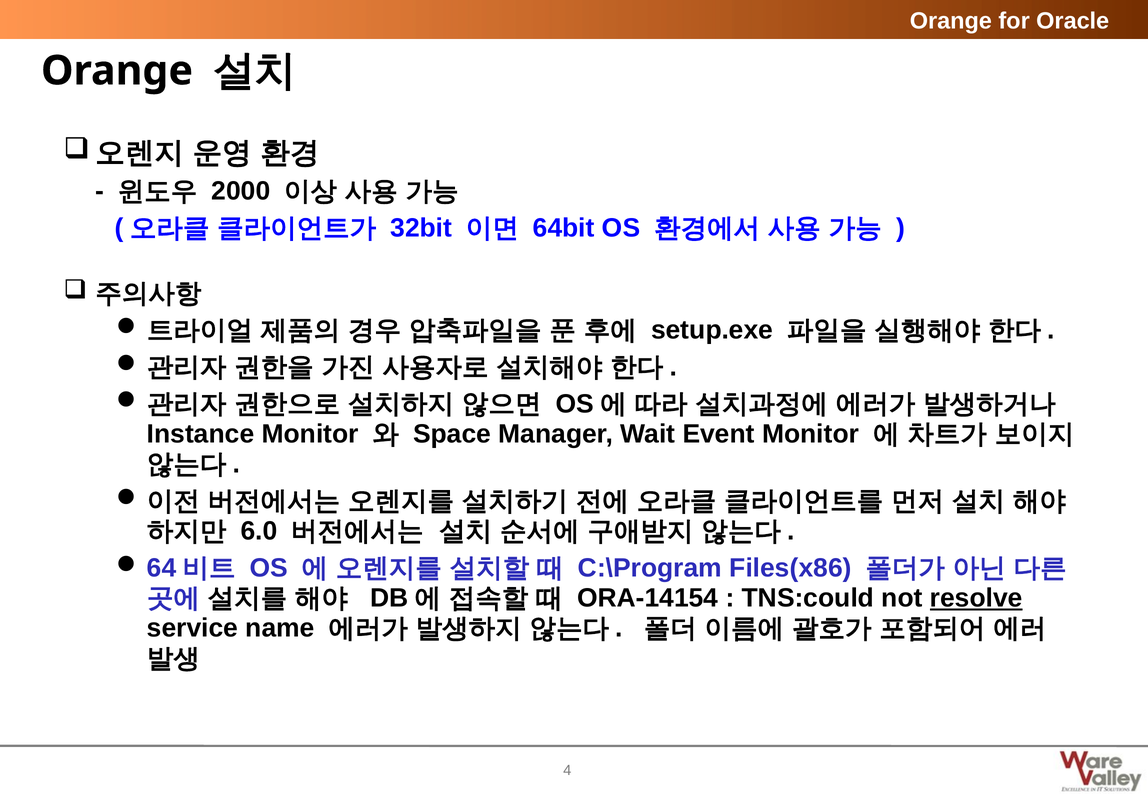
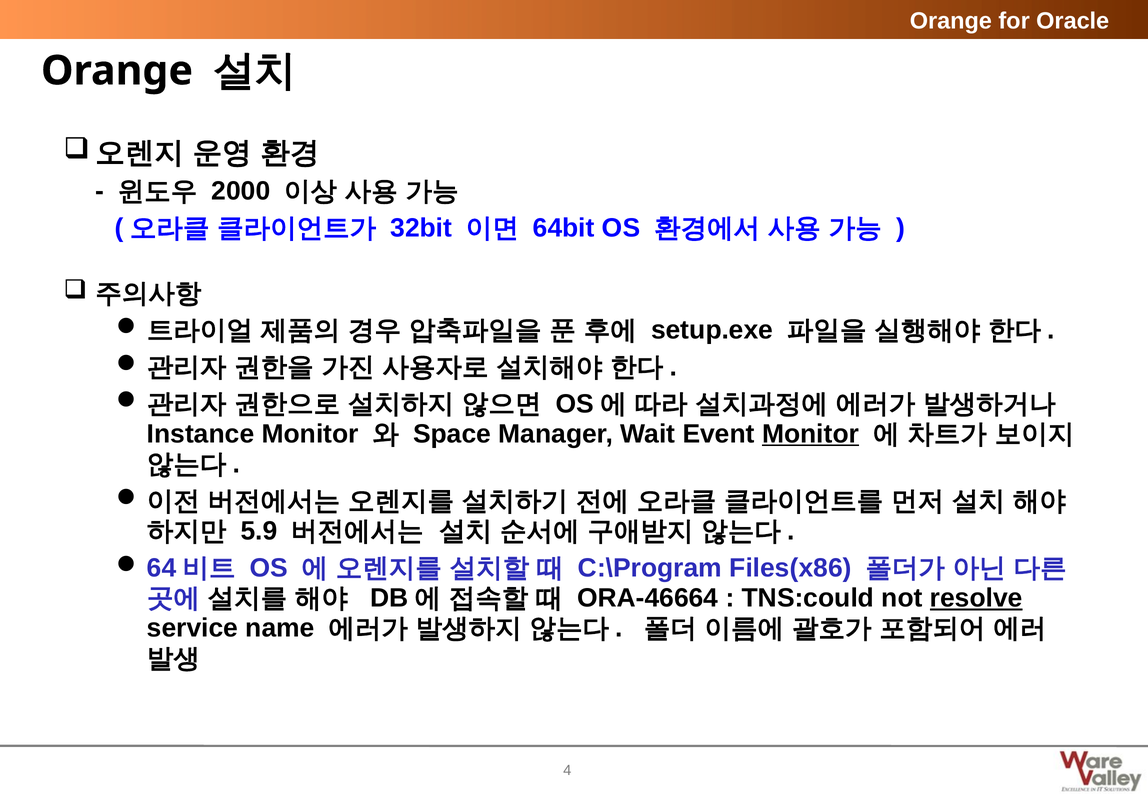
Monitor underline: none -> present (811, 434)
6.0: 6.0 -> 5.9 (259, 532)
ORA-14154: ORA-14154 -> ORA-46664 (648, 599)
